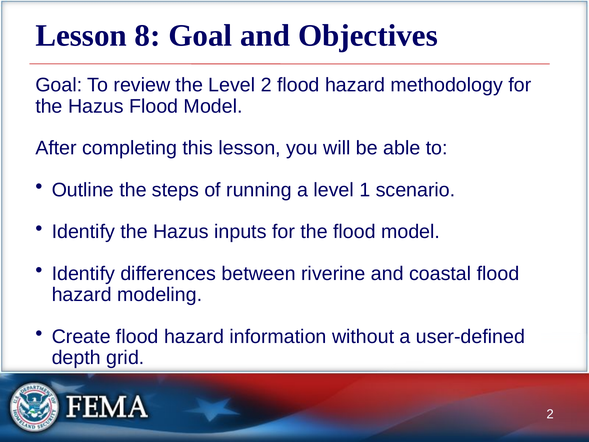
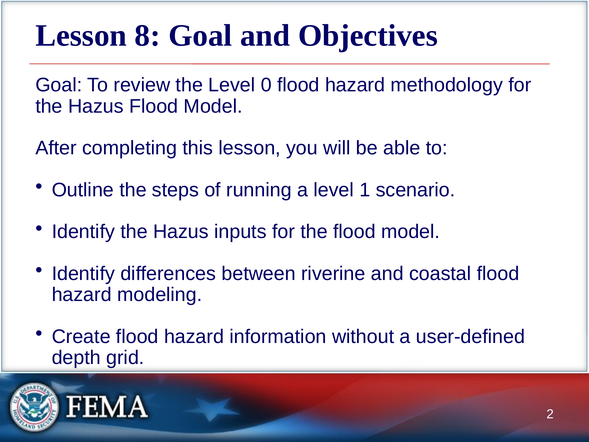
Level 2: 2 -> 0 (266, 85)
